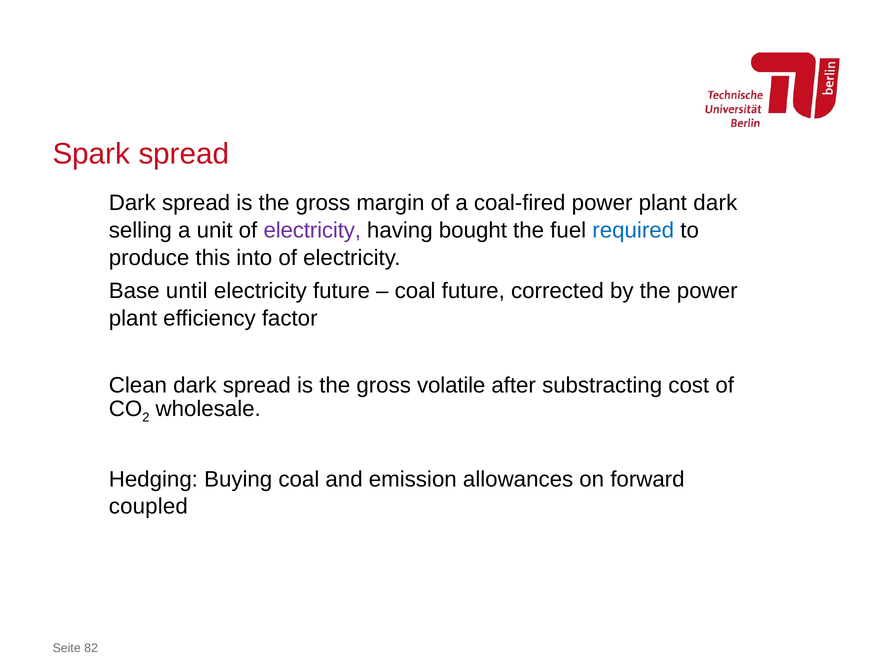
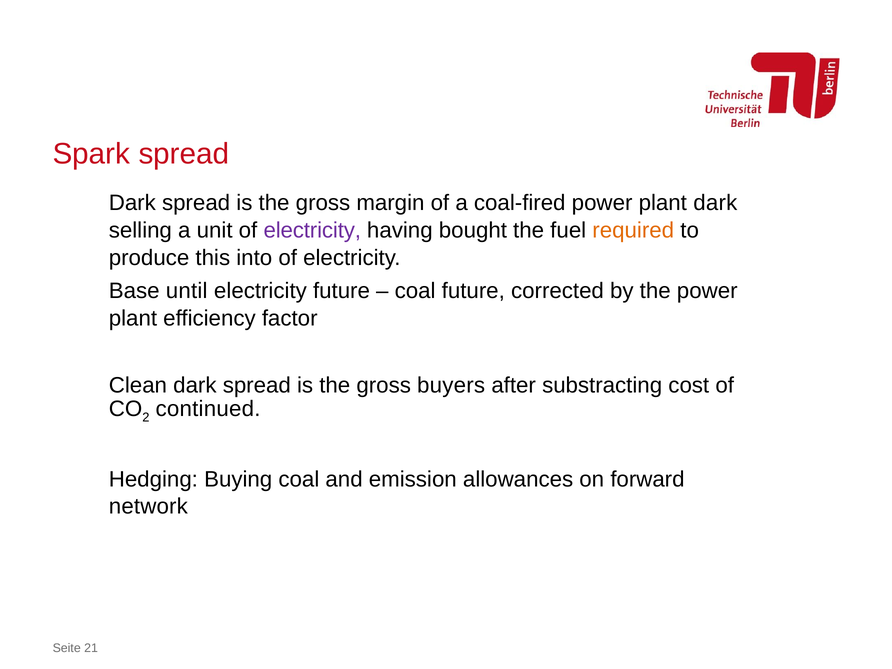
required colour: blue -> orange (633, 230)
volatile: volatile -> buyers (451, 385)
wholesale: wholesale -> continued (208, 409)
coupled: coupled -> network (148, 507)
82: 82 -> 21 (91, 648)
